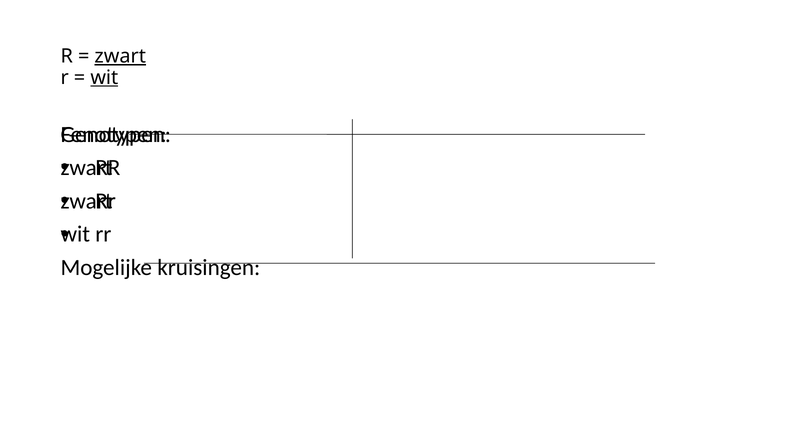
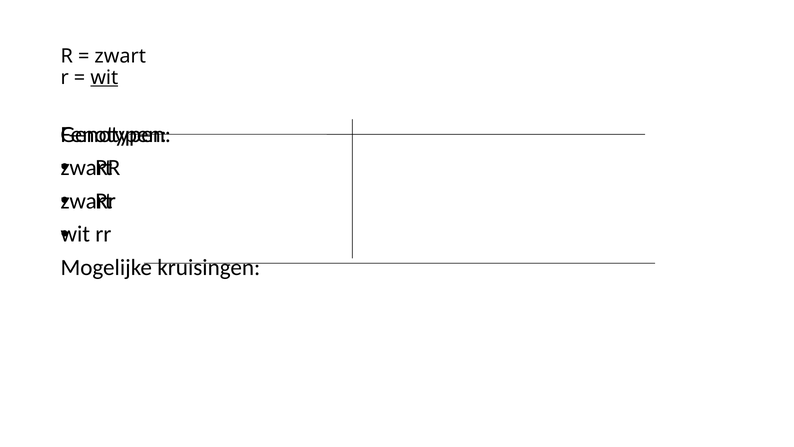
zwart underline: present -> none (120, 56)
